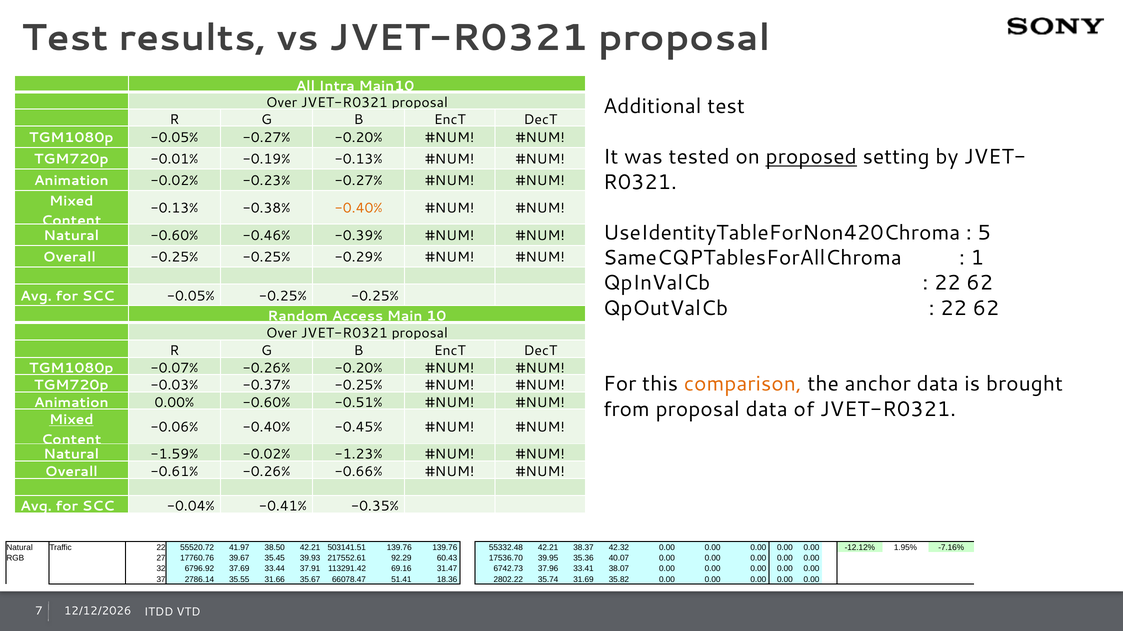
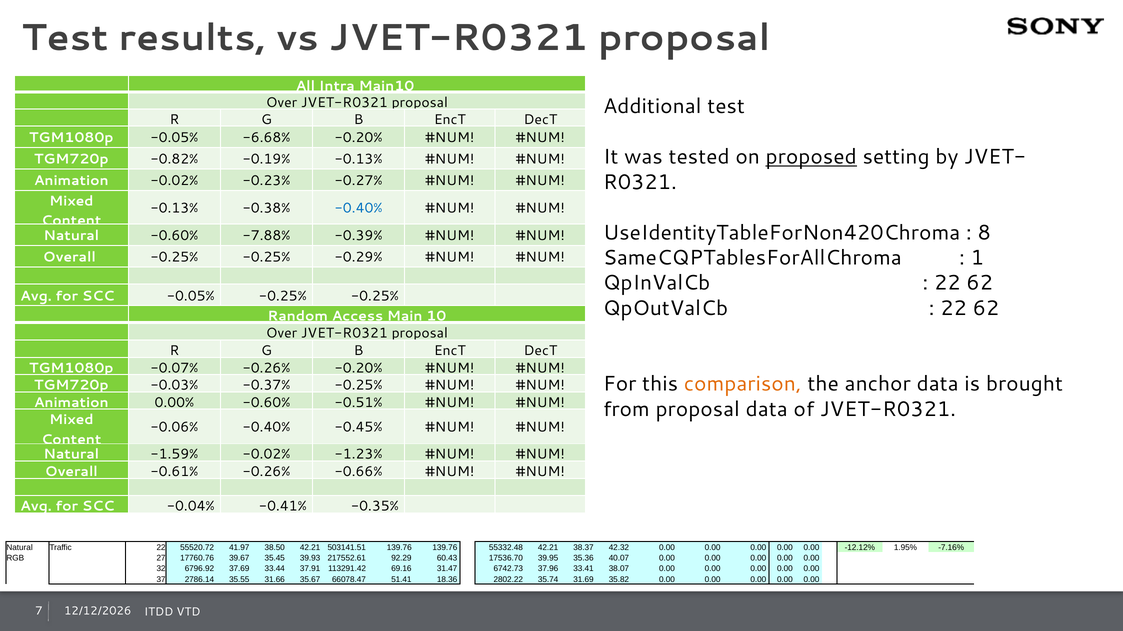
-0.05% -0.27%: -0.27% -> -6.68% (266, 137)
-0.01%: -0.01% -> -0.82% (174, 159)
-0.40% colour: orange -> blue (359, 208)
5: 5 -> 8 (984, 233)
-0.46%: -0.46% -> -7.88% (266, 236)
Mixed underline: present -> none (71, 420)
